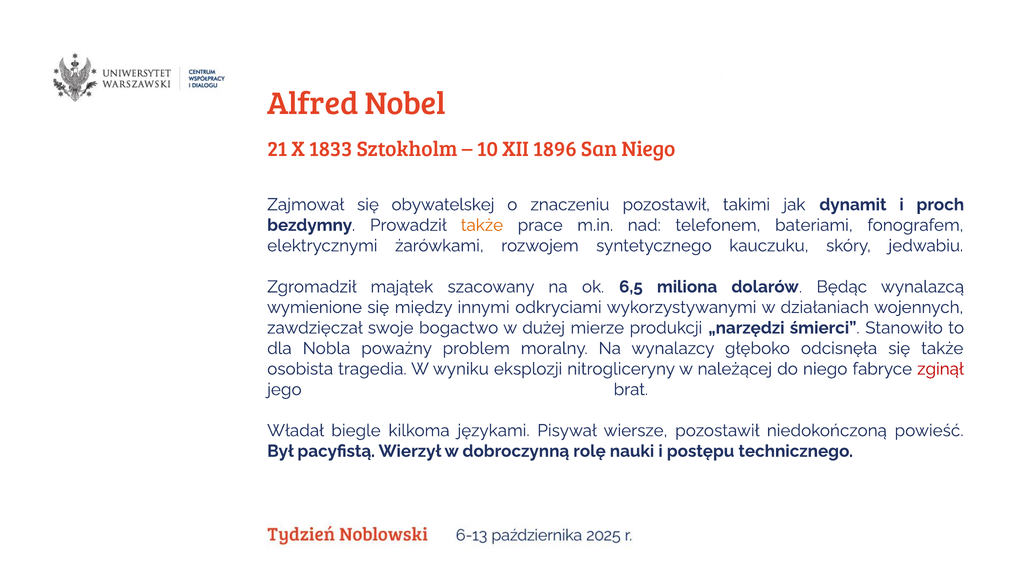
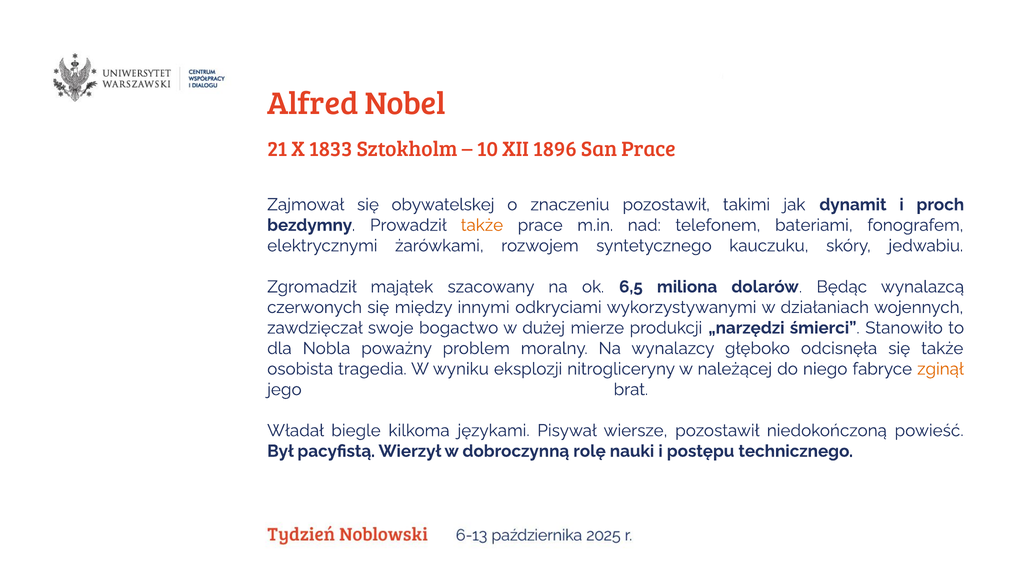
San Niego: Niego -> Prace (648, 149)
wymienione: wymienione -> czerwonych (315, 307)
zginął colour: red -> orange (941, 369)
